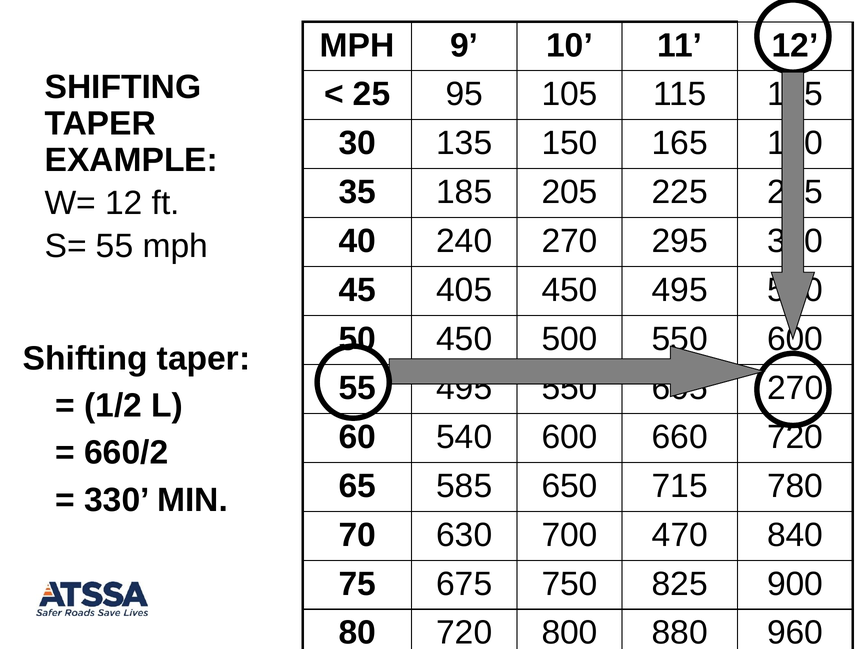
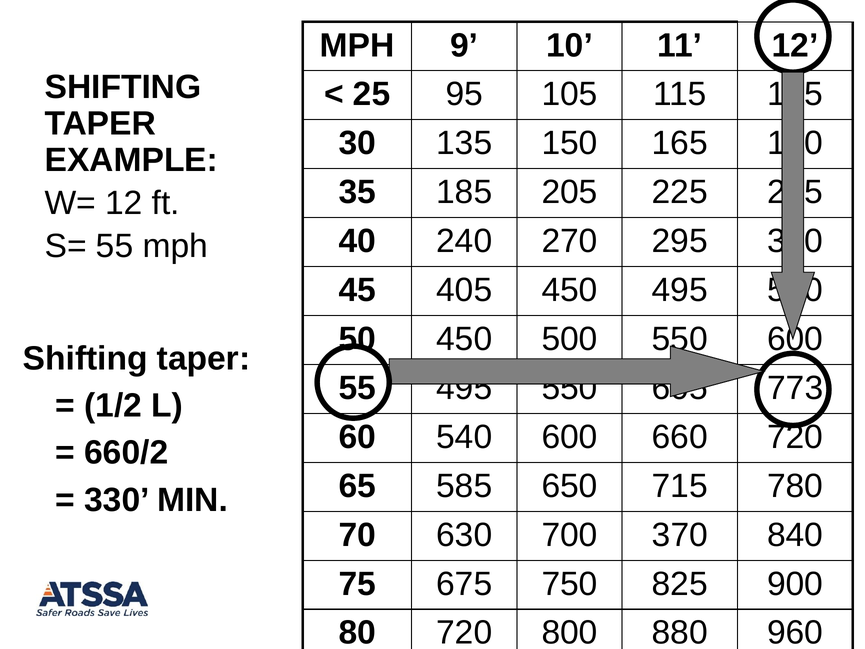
270: 270 -> 773 (795, 388)
470: 470 -> 370 (680, 535)
